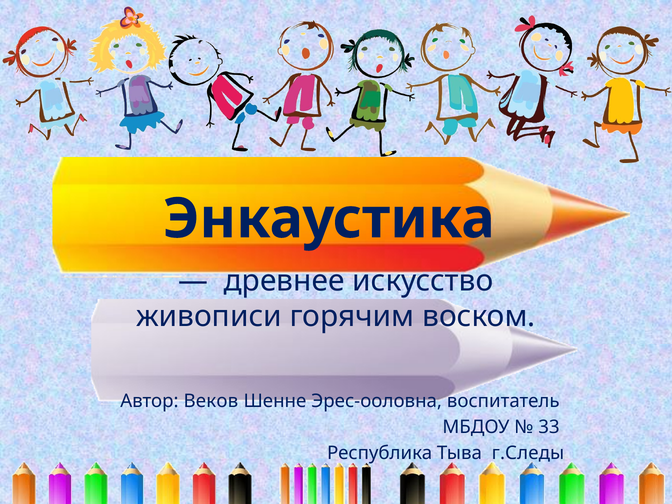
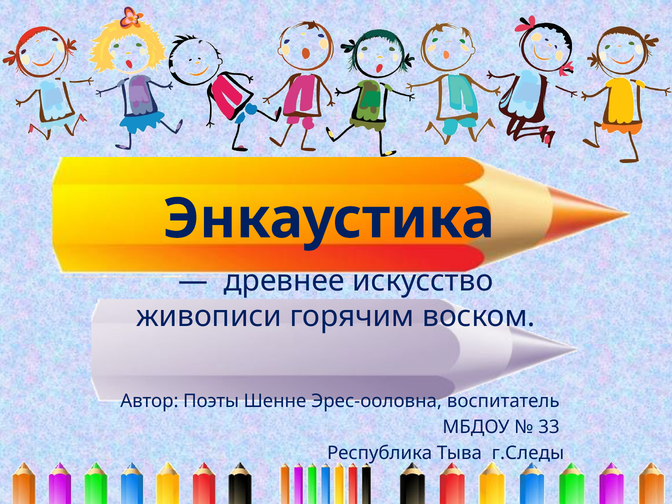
Веков: Веков -> Поэты (211, 401)
